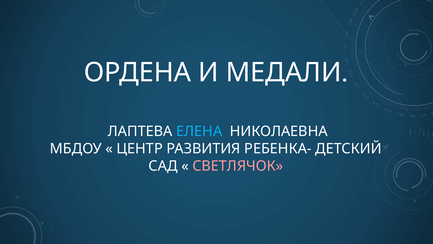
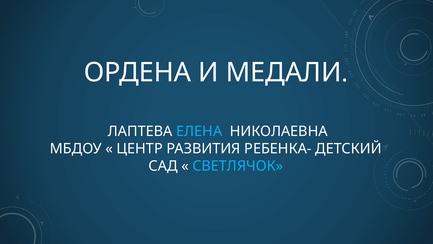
СВЕТЛЯЧОК colour: pink -> light blue (238, 166)
